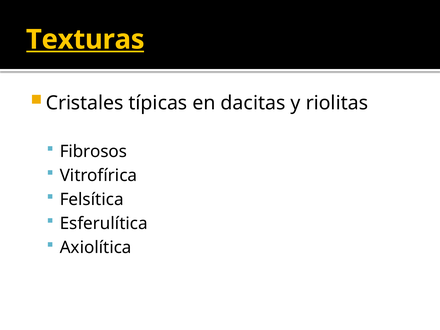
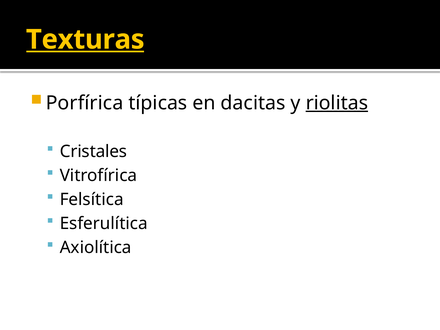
Cristales: Cristales -> Porfírica (85, 103)
riolitas underline: none -> present (337, 103)
Fibrosos: Fibrosos -> Cristales (93, 152)
